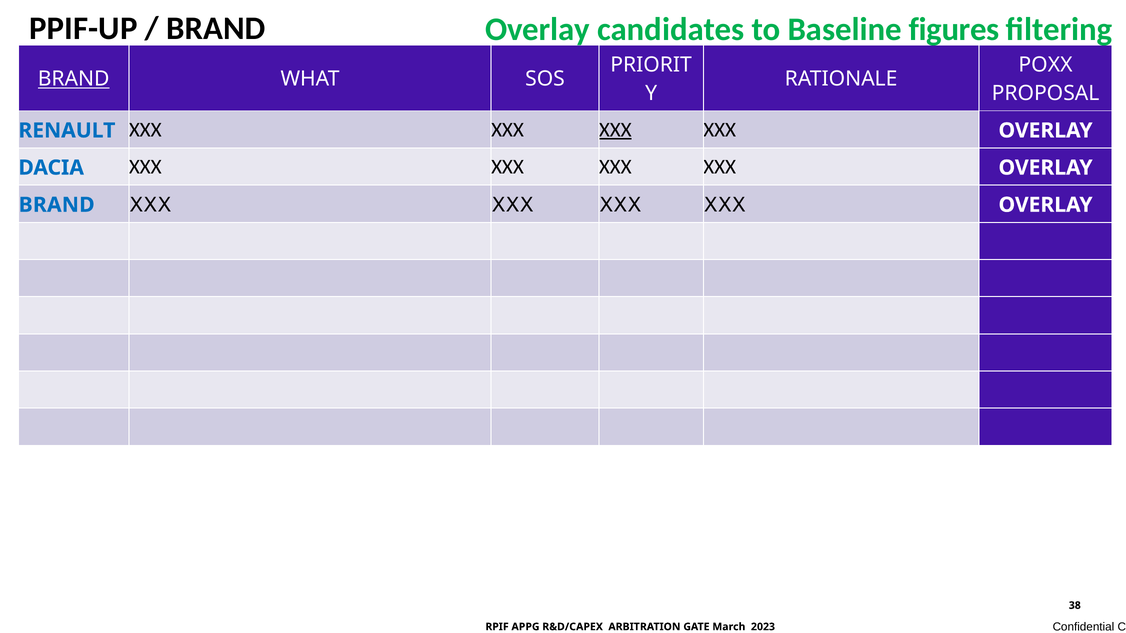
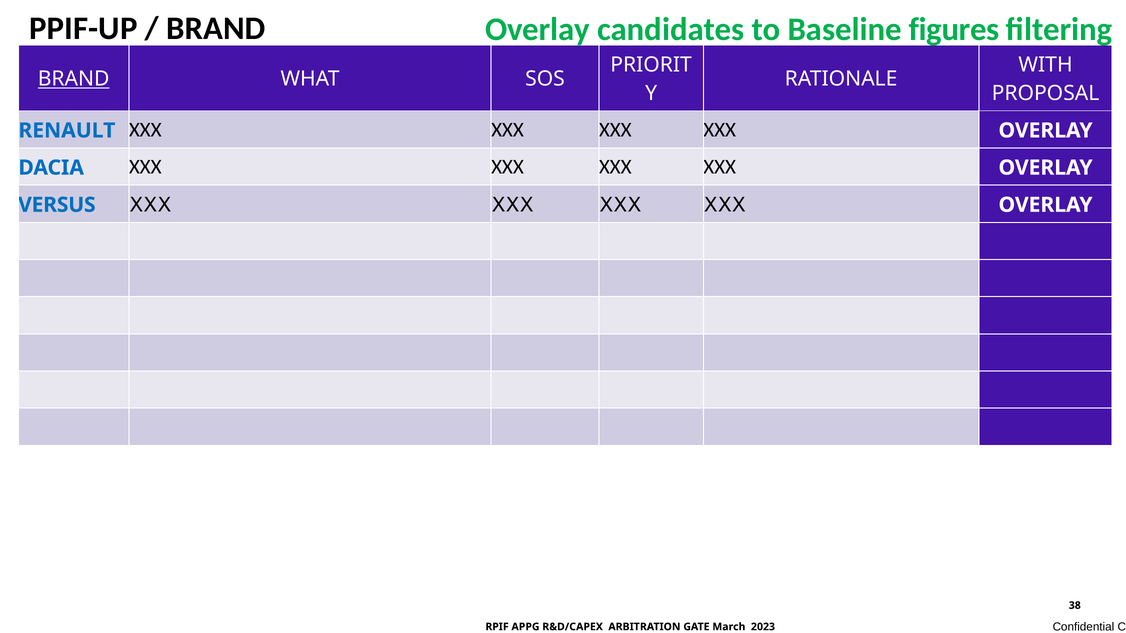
POXX: POXX -> WITH (1046, 65)
XXX underline: present -> none (615, 130)
BRAND: BRAND -> VERSUS (57, 205)
